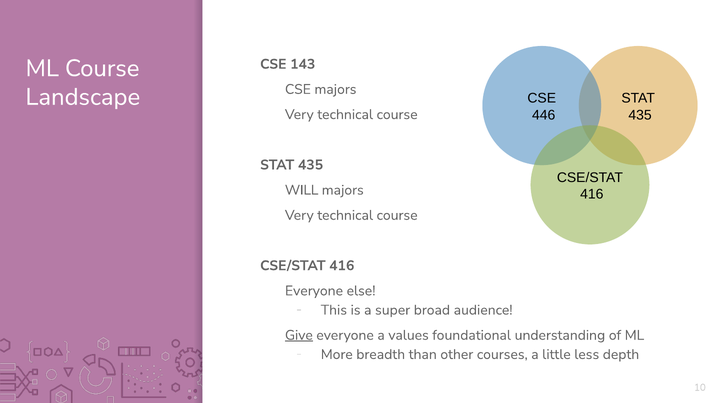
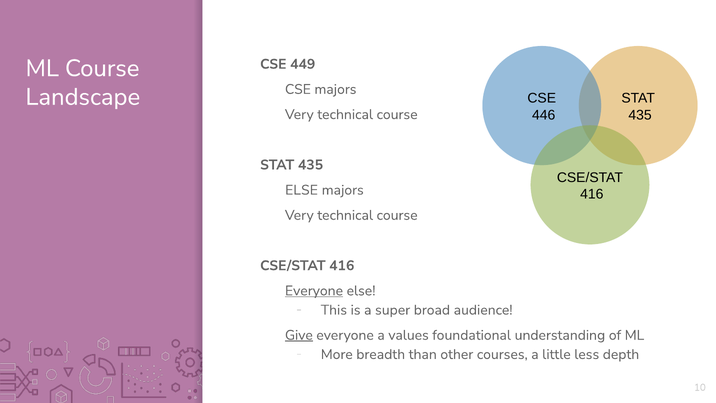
143: 143 -> 449 (303, 64)
WILL: WILL -> ELSE (301, 190)
Everyone underline: none -> present (314, 291)
